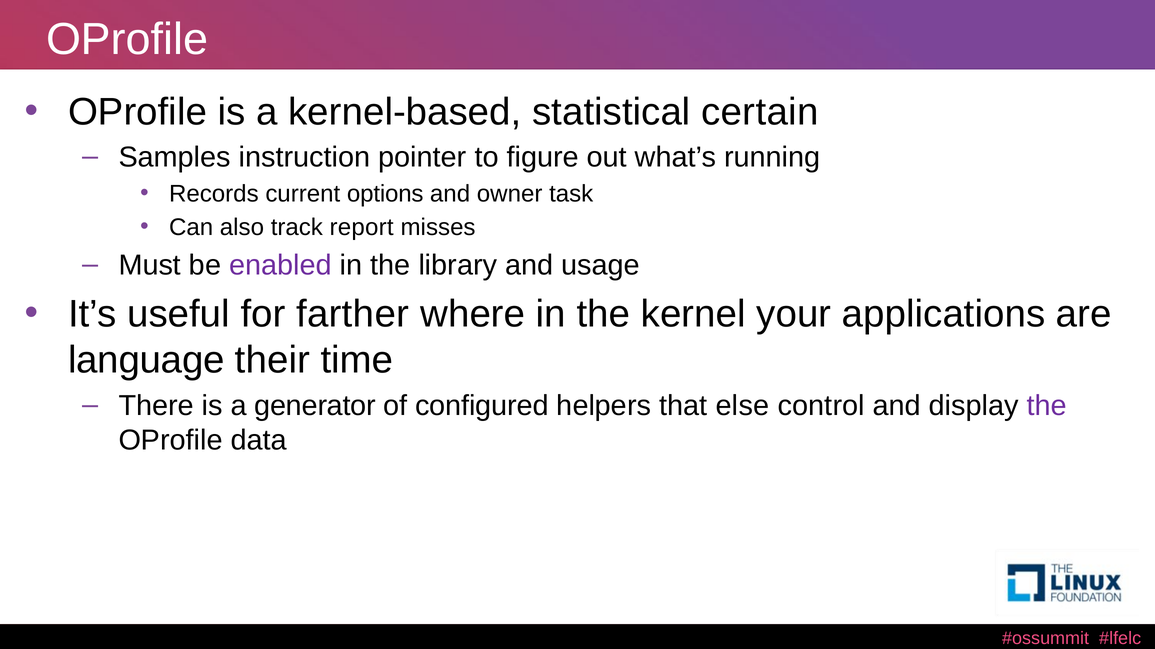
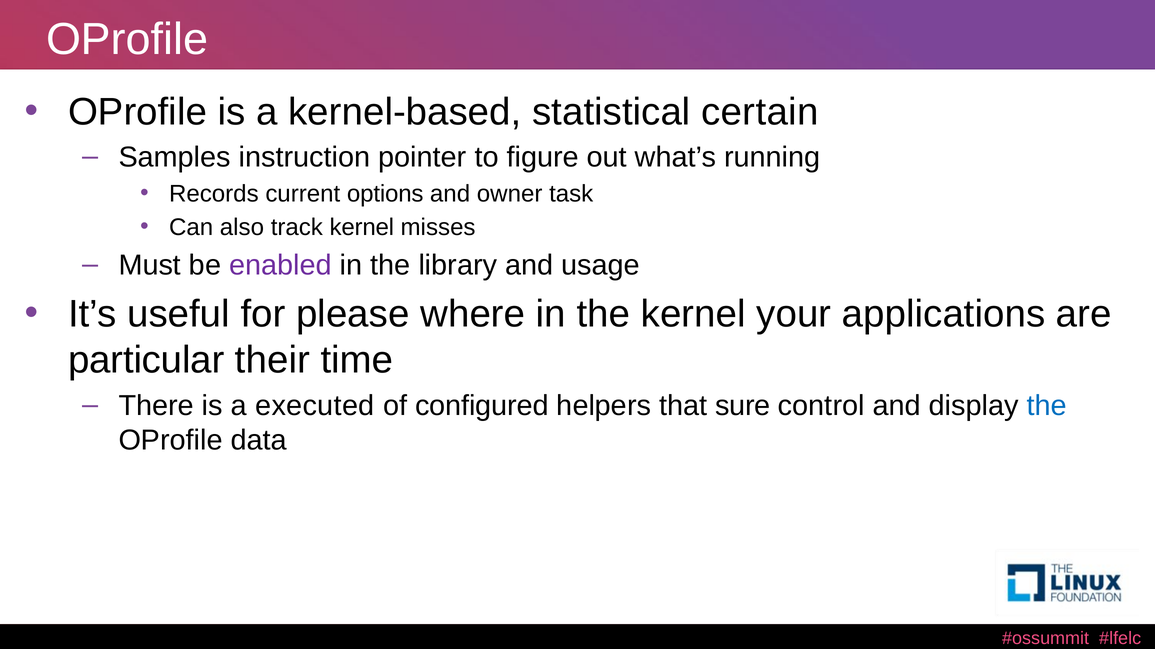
track report: report -> kernel (362, 228)
farther: farther -> please (353, 314)
language: language -> particular (146, 360)
generator: generator -> executed (315, 406)
else: else -> sure (743, 406)
the colour: purple -> blue (1047, 406)
